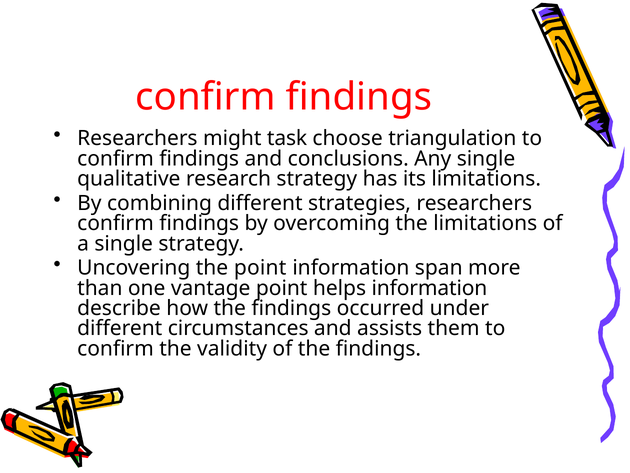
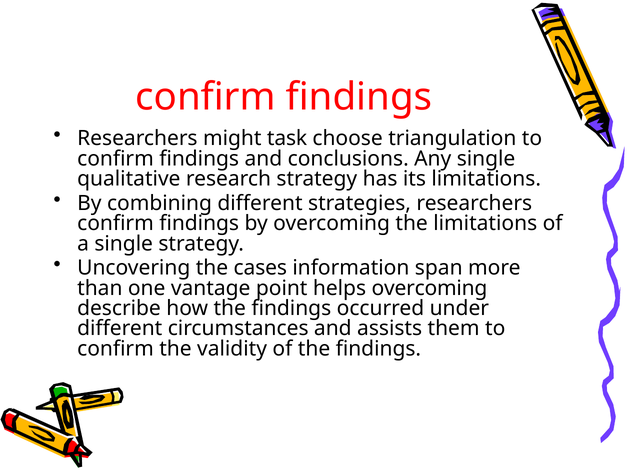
the point: point -> cases (260, 268)
helps information: information -> overcoming (429, 288)
